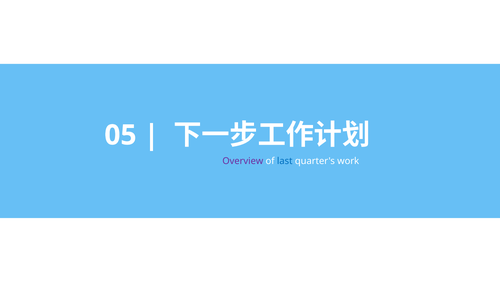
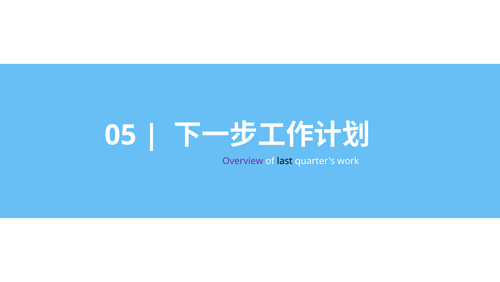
last colour: blue -> black (285, 160)
